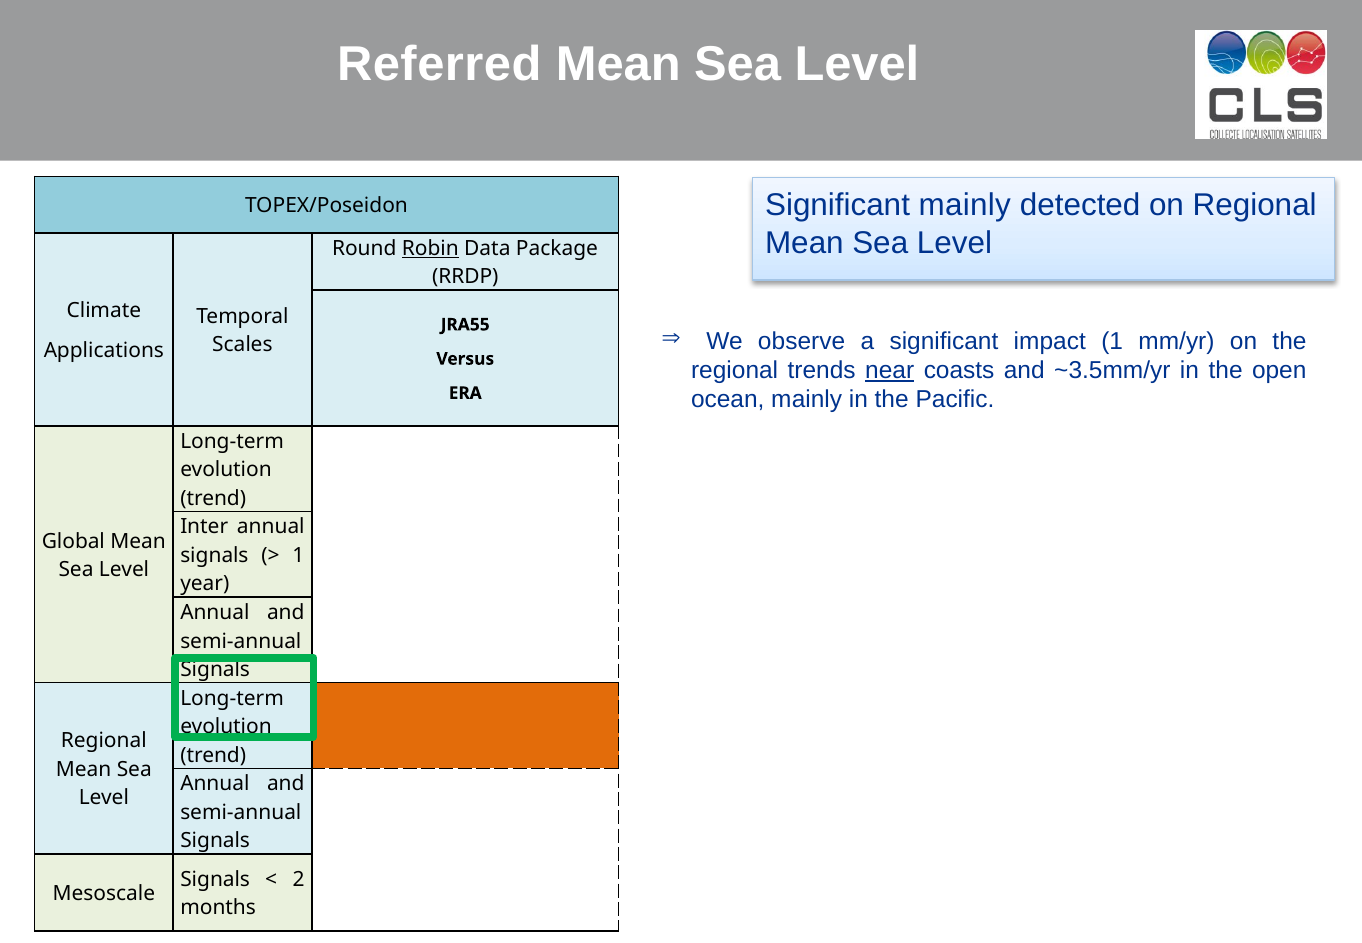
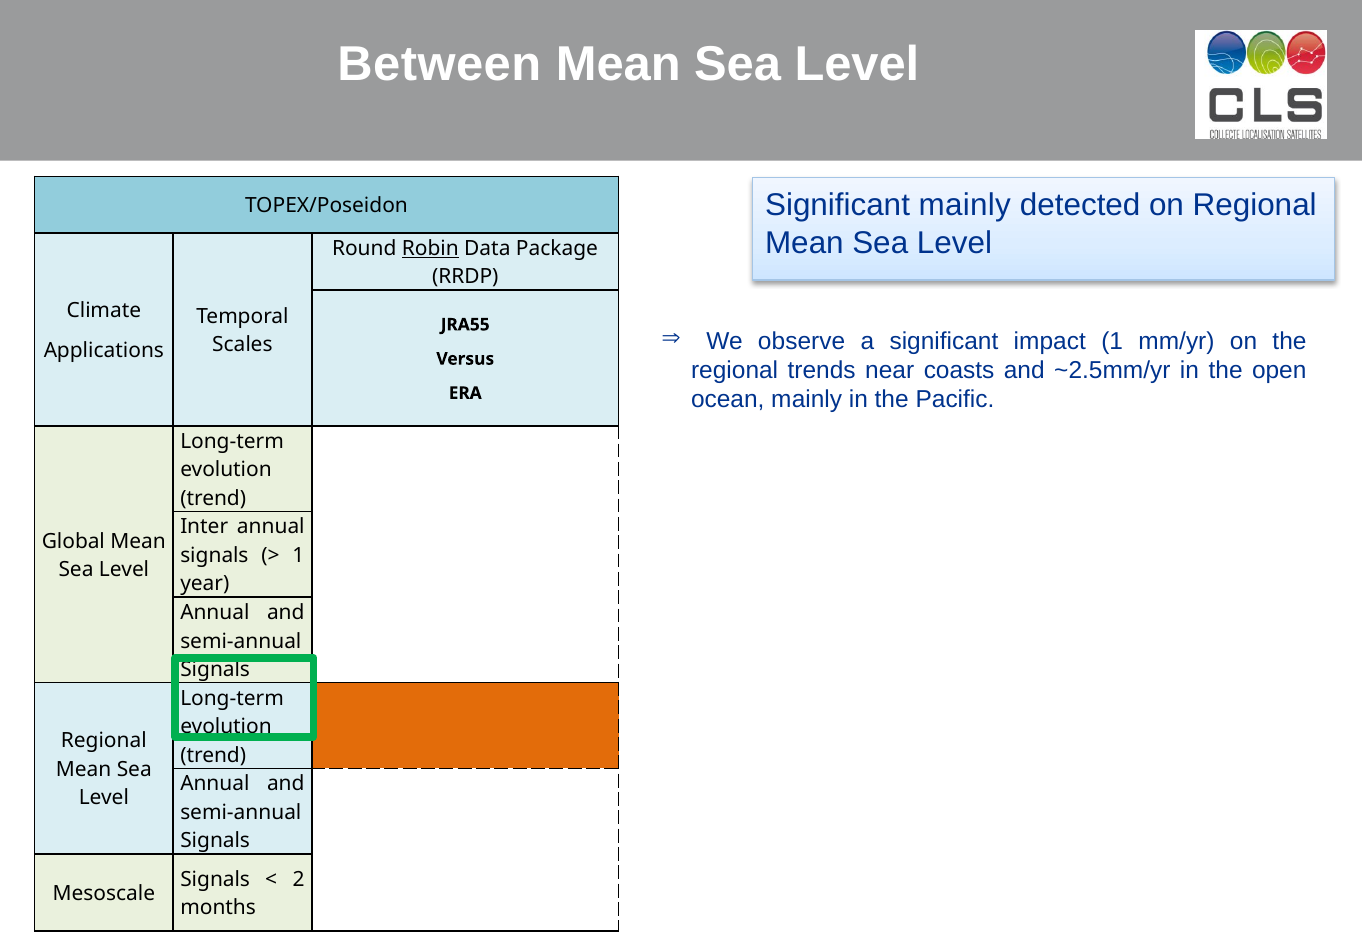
Referred: Referred -> Between (439, 64)
near underline: present -> none (890, 370)
~3.5mm/yr: ~3.5mm/yr -> ~2.5mm/yr (1112, 370)
